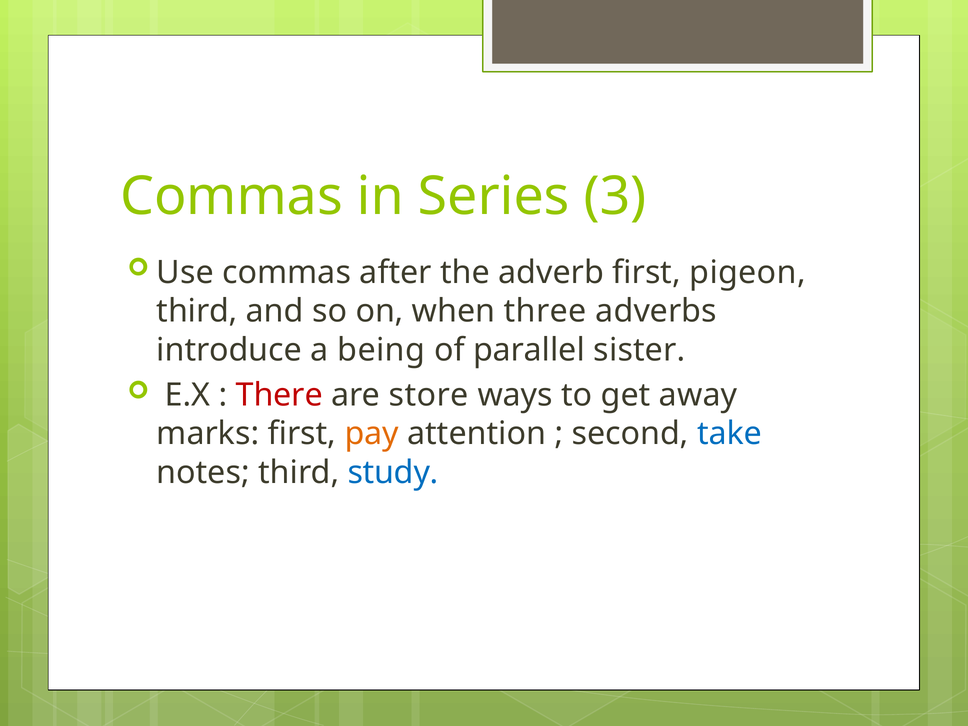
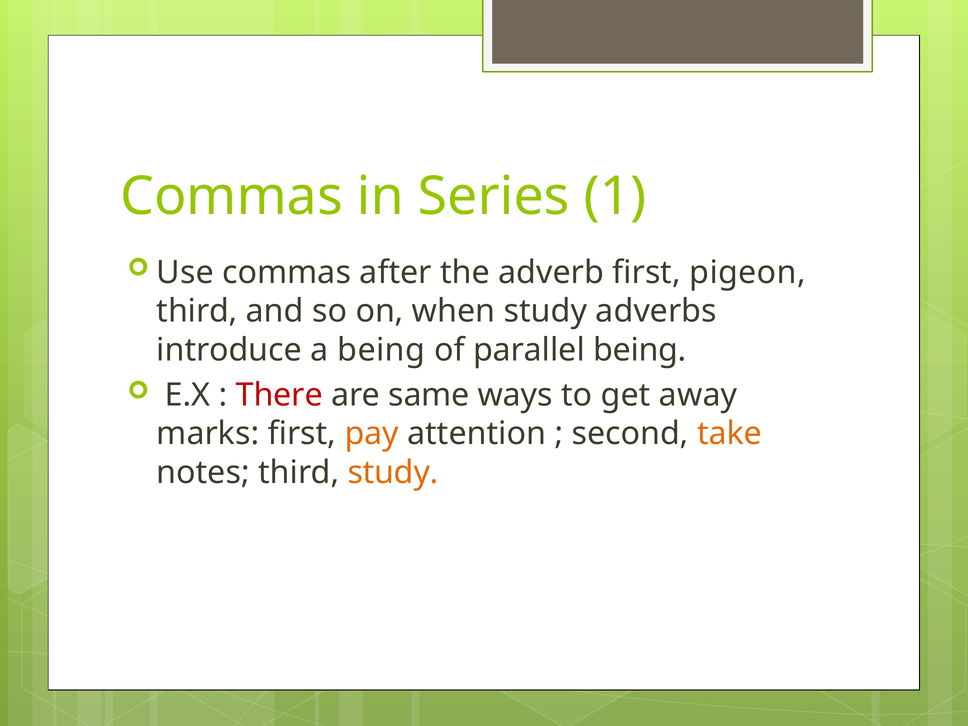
3: 3 -> 1 (615, 196)
when three: three -> study (545, 311)
parallel sister: sister -> being (640, 350)
store: store -> same (429, 395)
take colour: blue -> orange (730, 434)
study colour: blue -> orange (393, 473)
